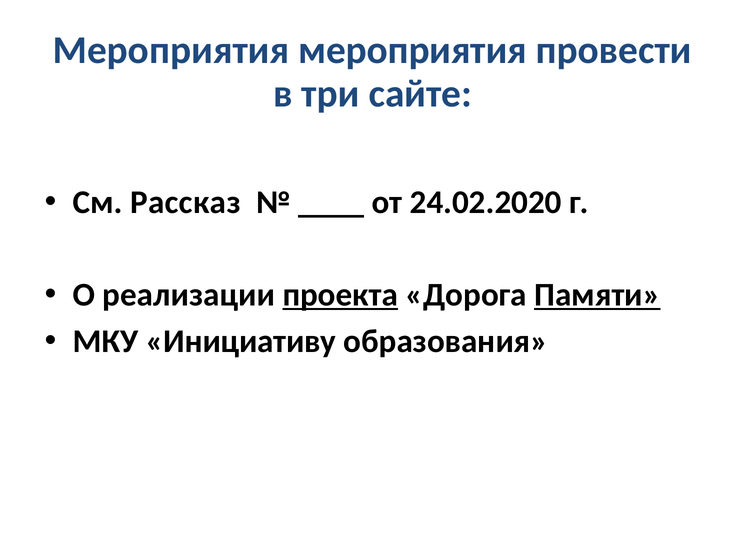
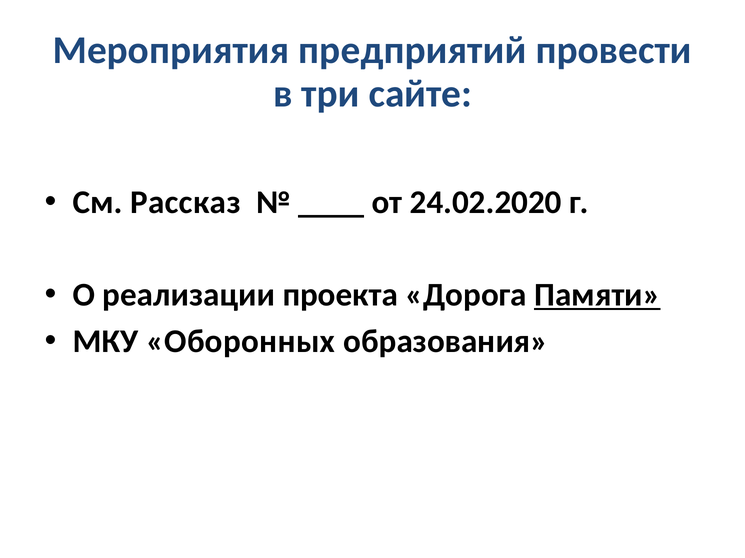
Мероприятия мероприятия: мероприятия -> предприятий (413, 51)
проекта underline: present -> none (340, 295)
Инициативу: Инициативу -> Оборонных (241, 342)
